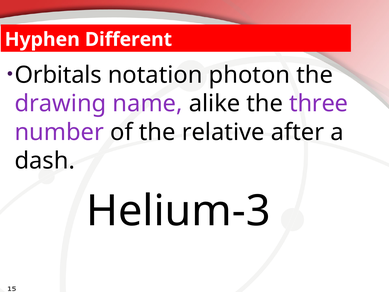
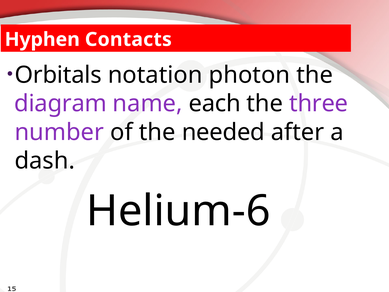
Different: Different -> Contacts (128, 39)
drawing: drawing -> diagram (61, 104)
alike: alike -> each (215, 104)
relative: relative -> needed (223, 132)
Helium-3: Helium-3 -> Helium-6 (178, 211)
